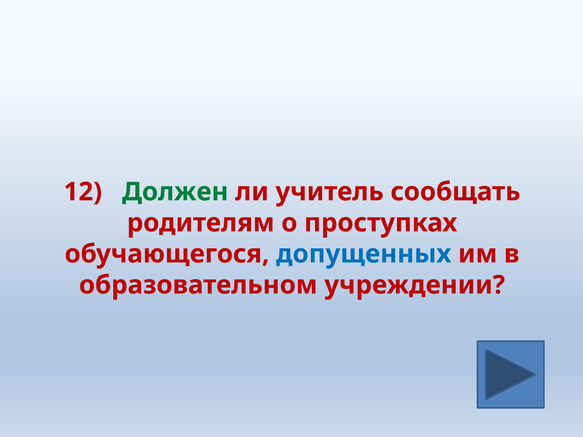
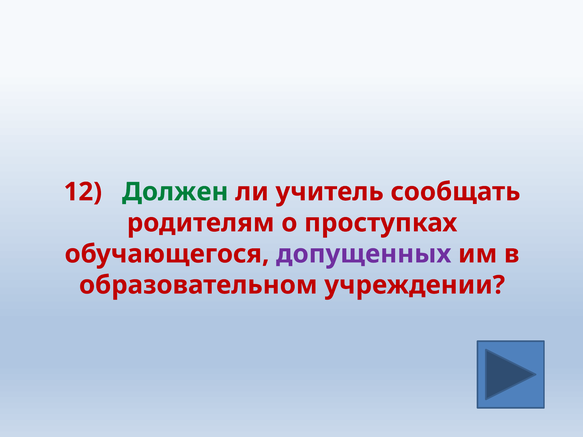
допущенных colour: blue -> purple (364, 254)
